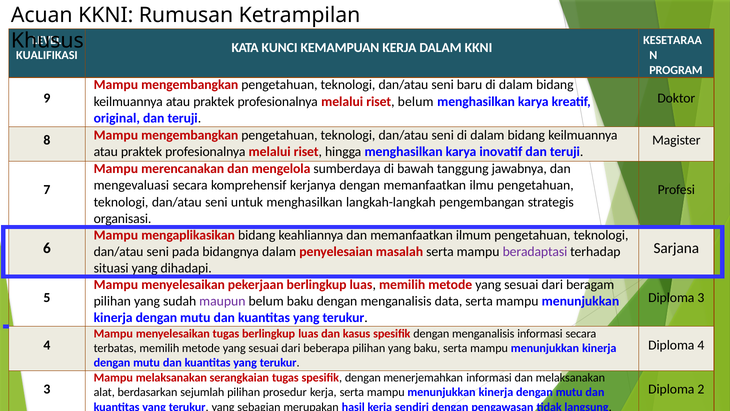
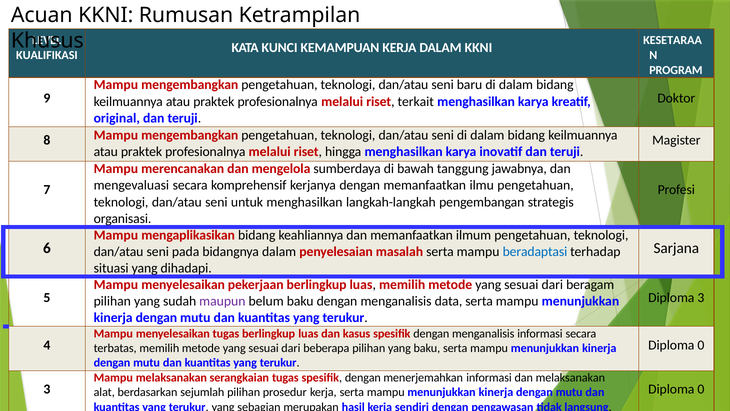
riset belum: belum -> terkait (416, 102)
beradaptasi colour: purple -> blue (535, 251)
4: 4 -> 0 (701, 345)
2: 2 -> 0 (701, 389)
